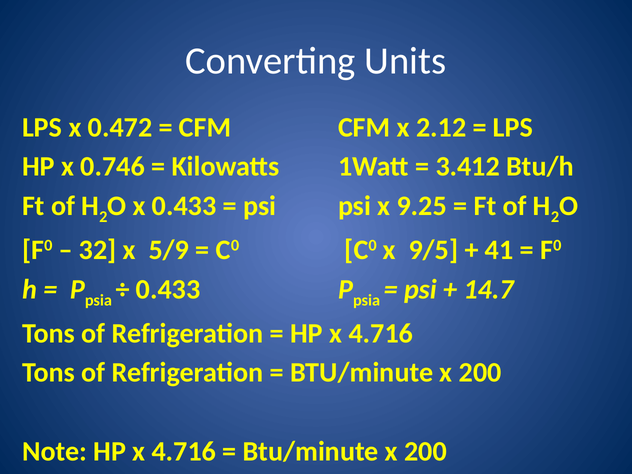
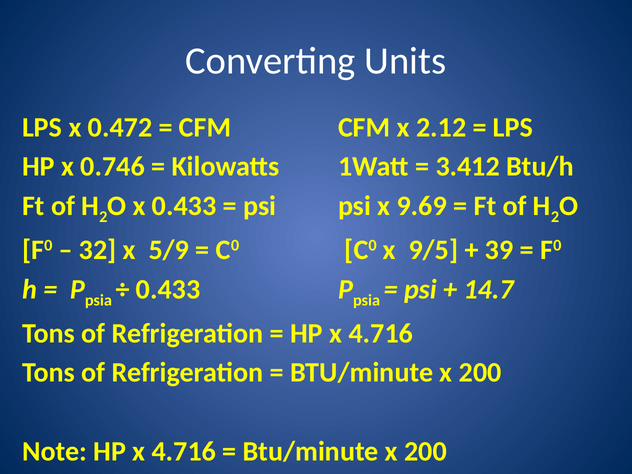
9.25: 9.25 -> 9.69 (422, 206)
41: 41 -> 39 (499, 250)
